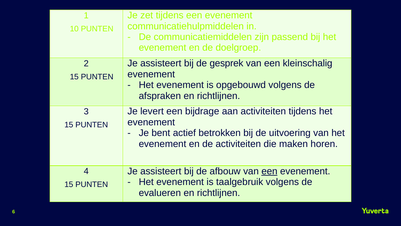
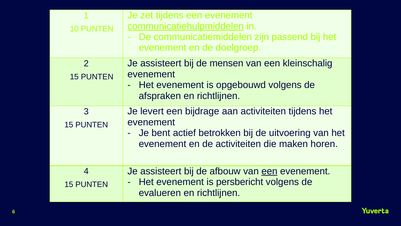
communicatiehulpmiddelen underline: none -> present (186, 26)
gesprek: gesprek -> mensen (227, 63)
taalgebruik: taalgebruik -> persbericht (240, 182)
